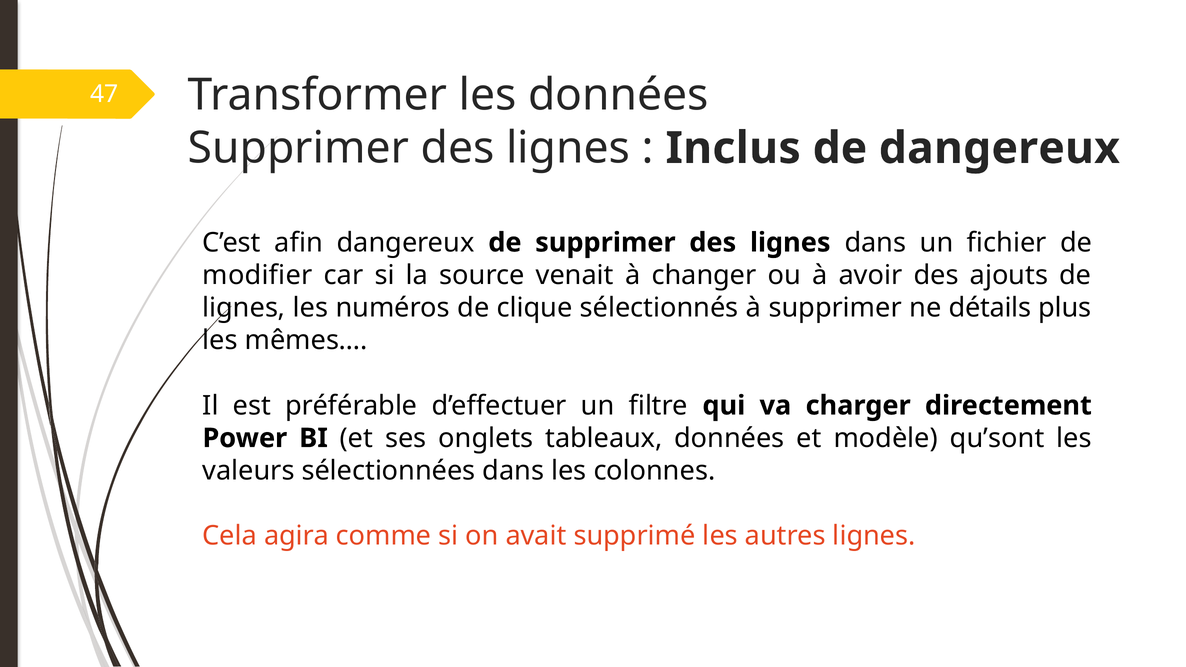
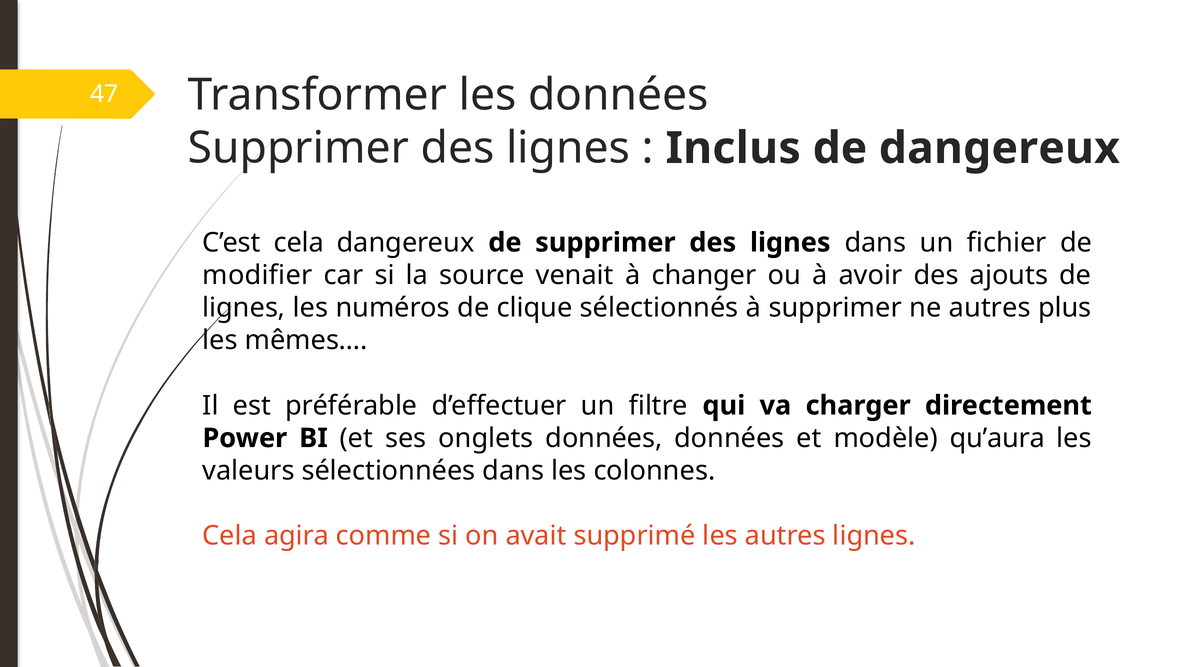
C’est afin: afin -> cela (299, 243)
ne détails: détails -> autres (990, 308)
onglets tableaux: tableaux -> données (604, 438)
qu’sont: qu’sont -> qu’aura (997, 438)
